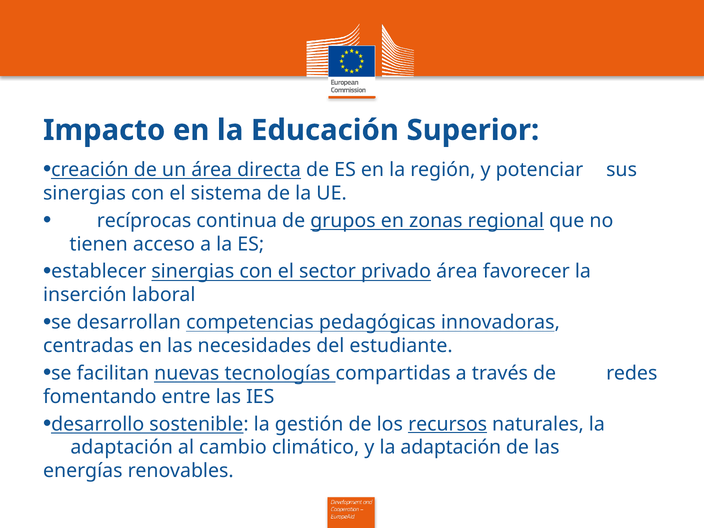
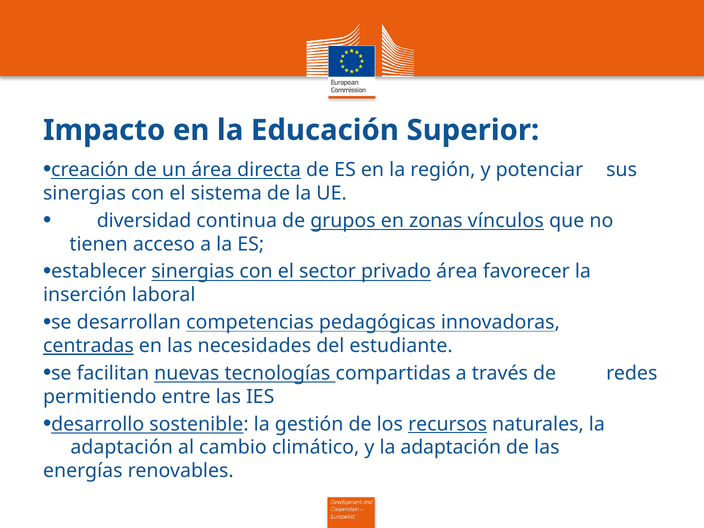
recíprocas: recíprocas -> diversidad (144, 221)
regional: regional -> vínculos (506, 221)
centradas underline: none -> present (88, 346)
fomentando: fomentando -> permitiendo (100, 397)
